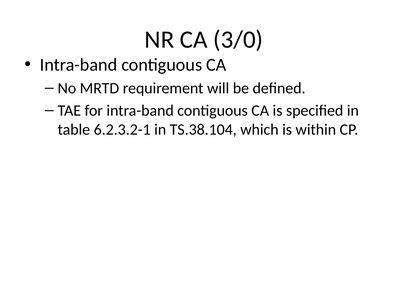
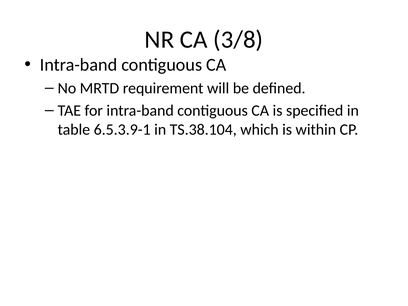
3/0: 3/0 -> 3/8 (238, 39)
6.2.3.2-1: 6.2.3.2-1 -> 6.5.3.9-1 (122, 129)
